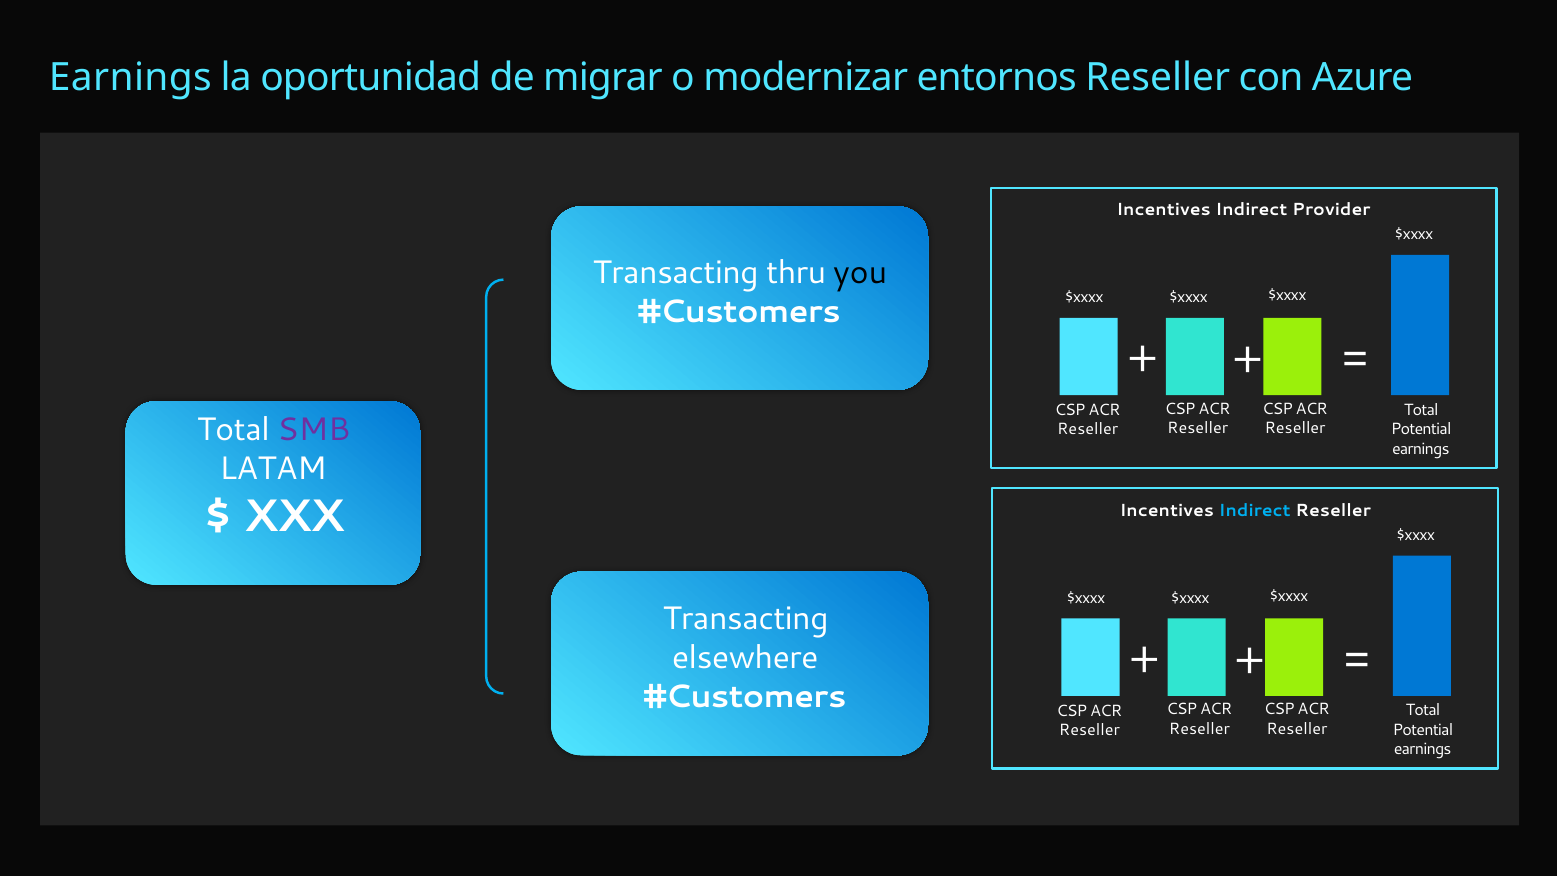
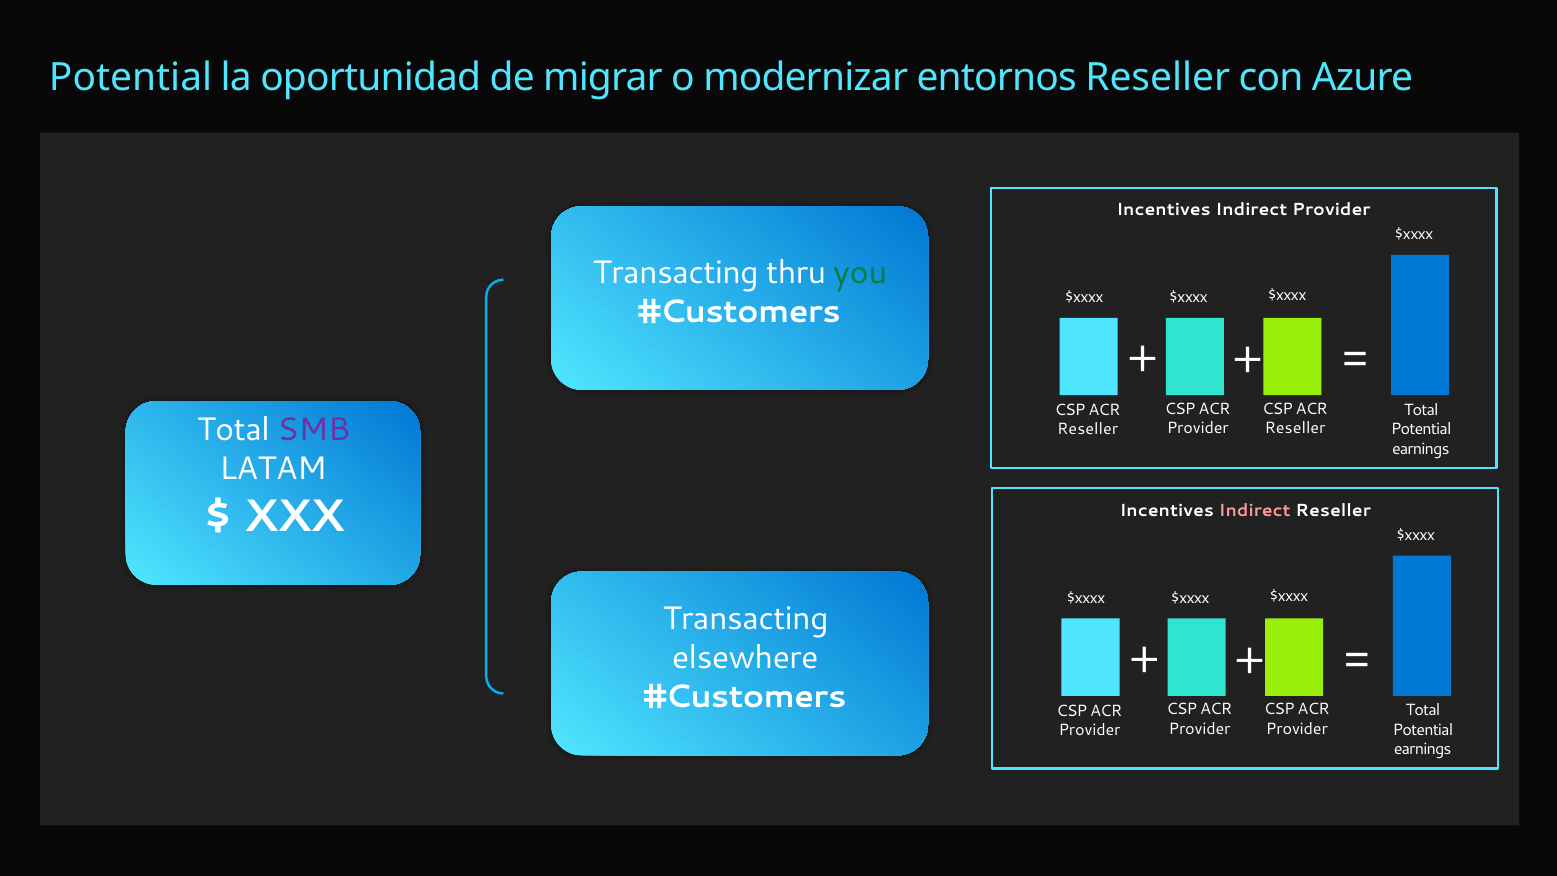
Earnings: Earnings -> Potential (131, 78)
you colour: black -> green (860, 273)
Reseller: Reseller -> Provider (1198, 428)
Indirect colour: light blue -> pink (1255, 510)
Reseller: Reseller -> Provider (1200, 729)
Reseller: Reseller -> Provider (1297, 729)
Reseller: Reseller -> Provider (1090, 730)
